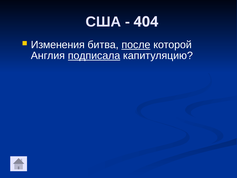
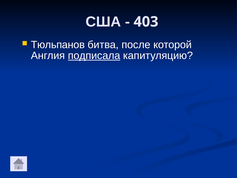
404: 404 -> 403 (146, 22)
Изменения: Изменения -> Тюльпанов (58, 45)
после underline: present -> none (136, 45)
